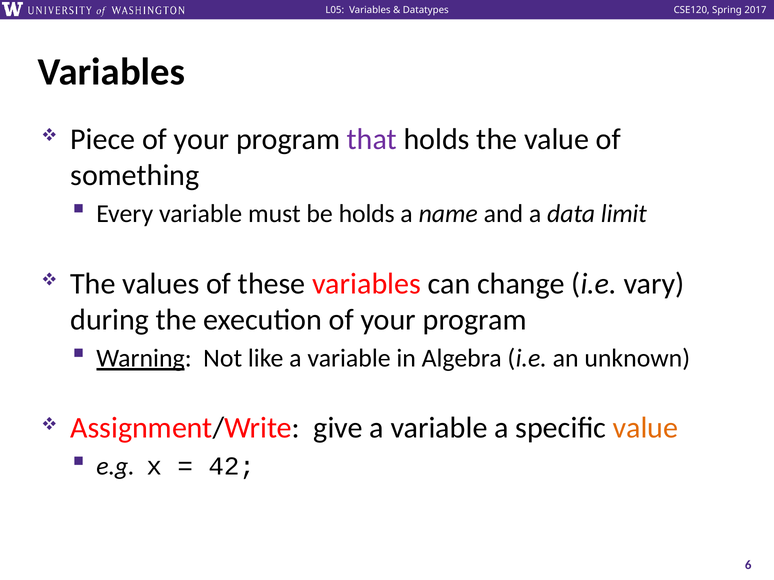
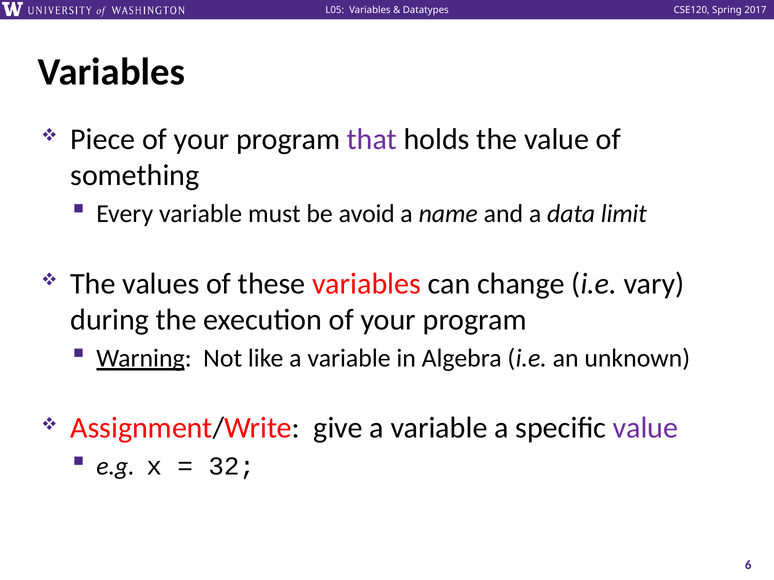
be holds: holds -> avoid (367, 214)
value colour: orange -> purple (646, 428)
42: 42 -> 32 (232, 467)
